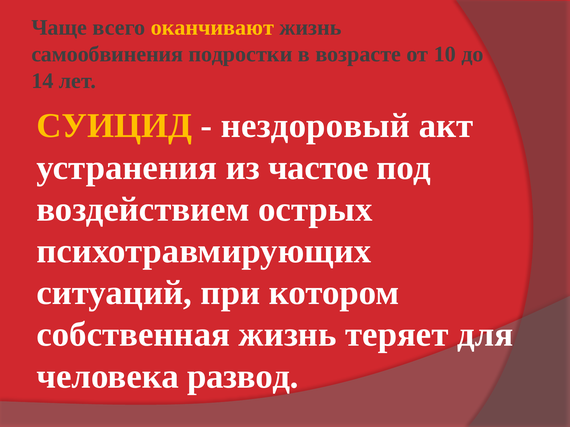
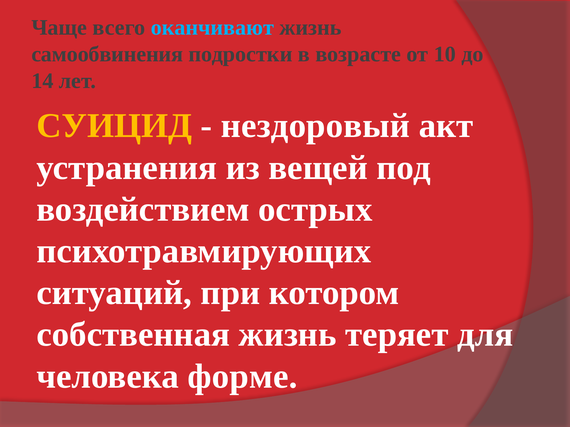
оканчивают colour: yellow -> light blue (212, 28)
частое: частое -> вещей (318, 168)
развод: развод -> форме (243, 377)
